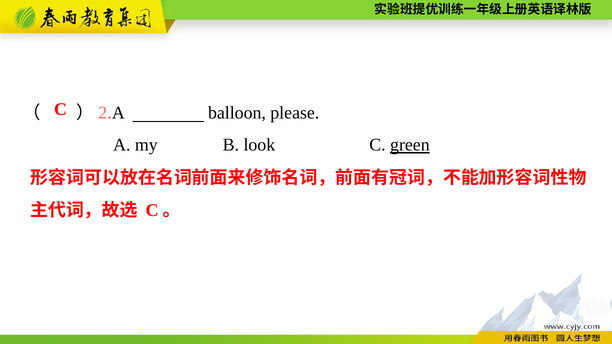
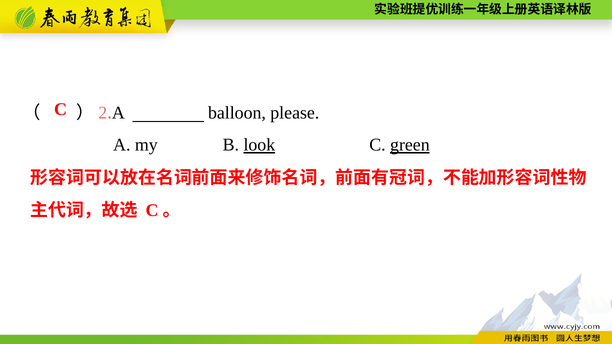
look underline: none -> present (259, 145)
